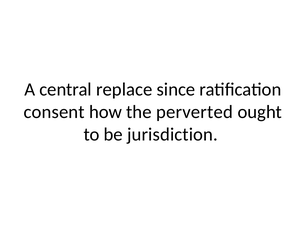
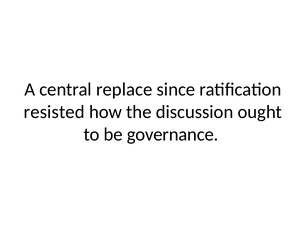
consent: consent -> resisted (54, 112)
perverted: perverted -> discussion (195, 112)
jurisdiction: jurisdiction -> governance (173, 134)
